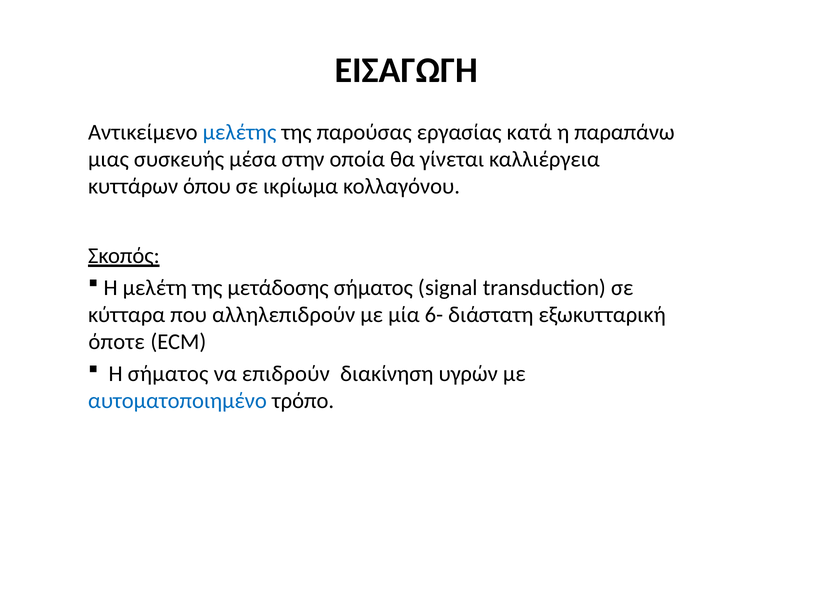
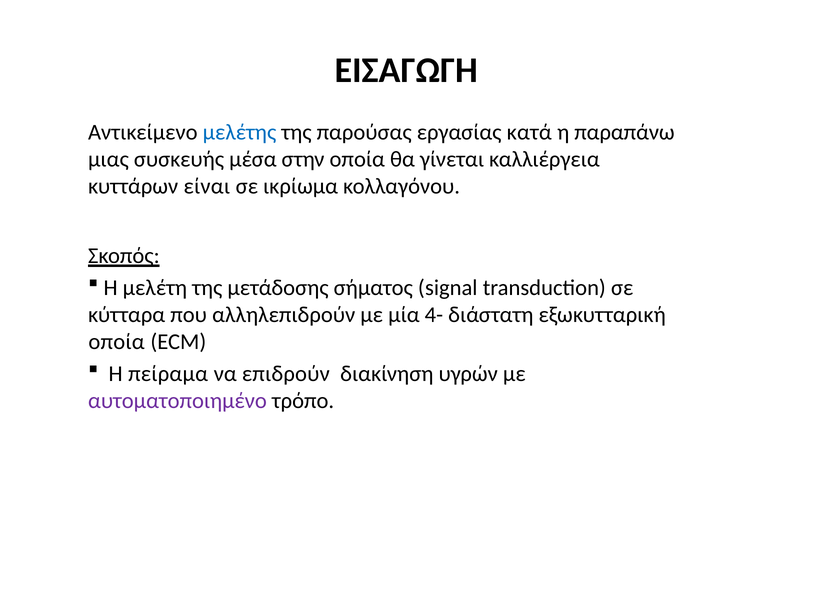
όπου: όπου -> είναι (207, 186)
6-: 6- -> 4- (434, 315)
όποτε: όποτε -> οποία (117, 342)
Η σήματος: σήματος -> πείραμα (168, 374)
αυτοματοποιημένο colour: blue -> purple (177, 401)
